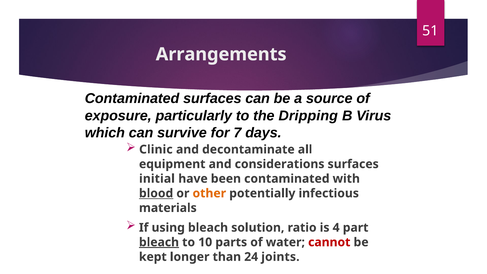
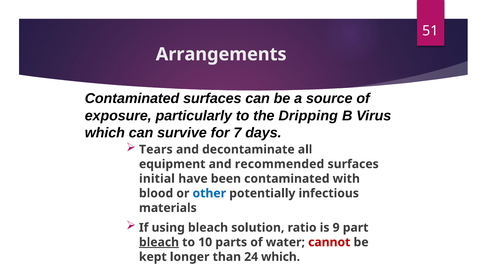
Clinic: Clinic -> Tears (156, 149)
considerations: considerations -> recommended (280, 164)
blood underline: present -> none (156, 193)
other colour: orange -> blue (209, 193)
4: 4 -> 9 (336, 228)
24 joints: joints -> which (281, 257)
